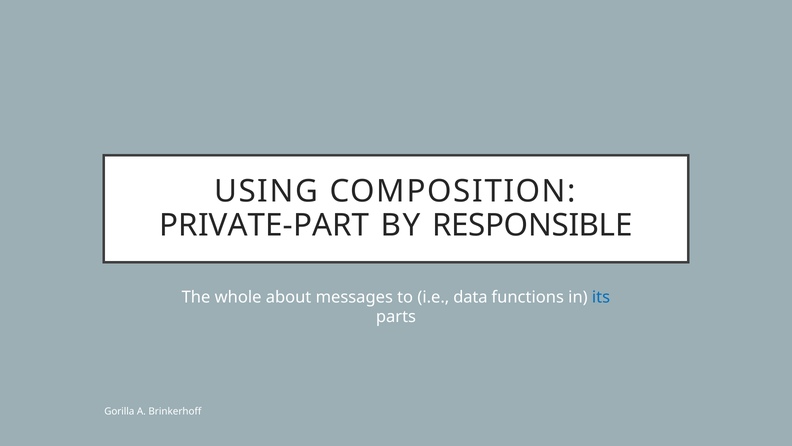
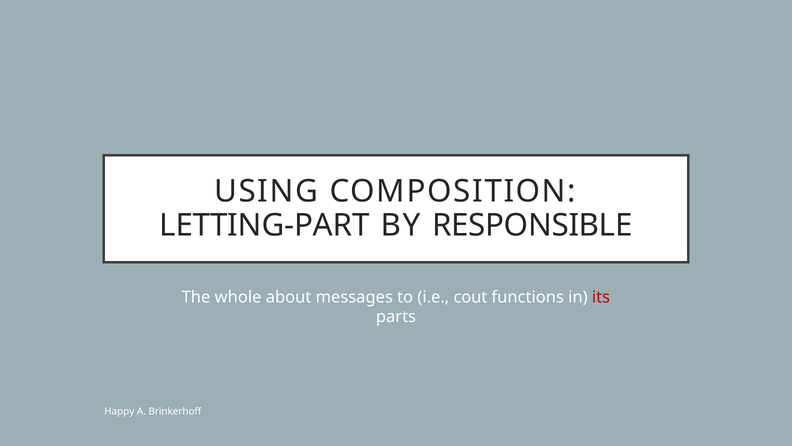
PRIVATE-PART: PRIVATE-PART -> LETTING-PART (264, 225)
data: data -> cout (470, 297)
its colour: blue -> red (601, 297)
Gorilla: Gorilla -> Happy (119, 411)
